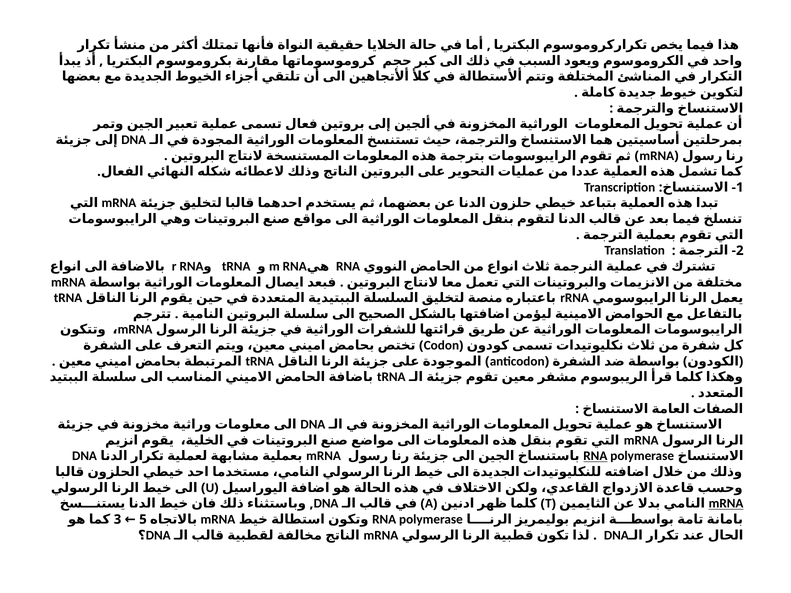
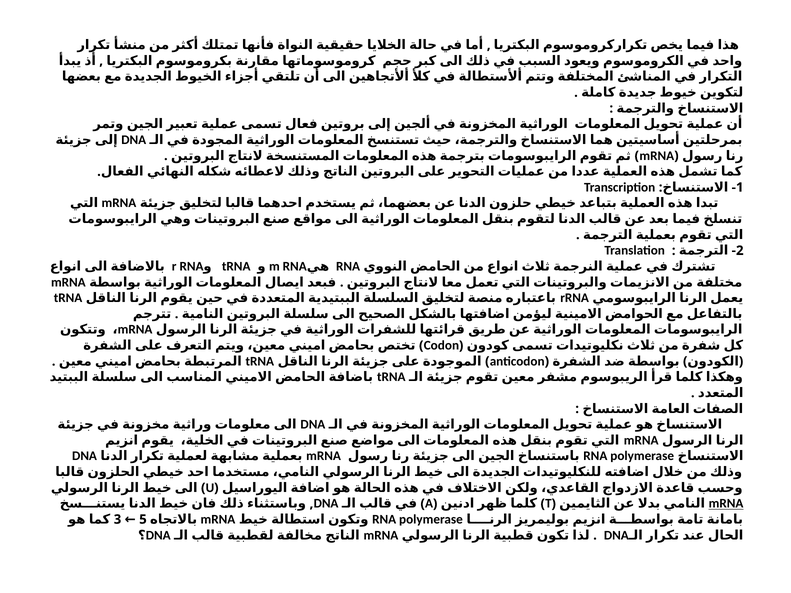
RNA underline: present -> none (595, 456)
